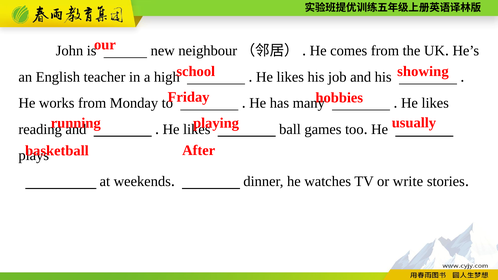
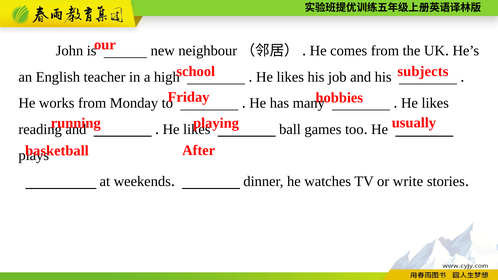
showing: showing -> subjects (423, 72)
